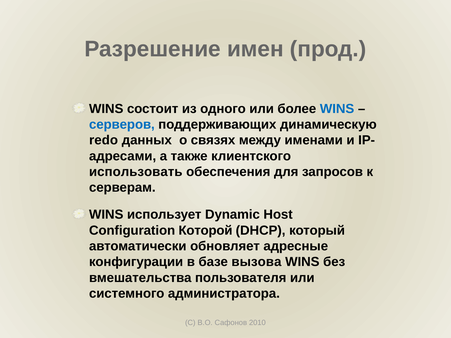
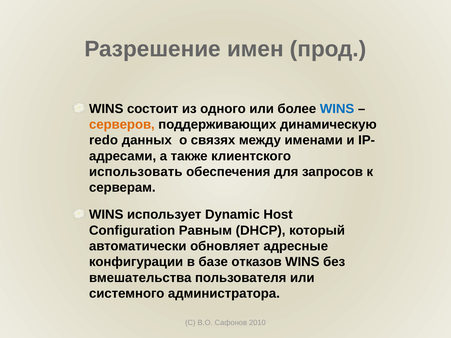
серверов colour: blue -> orange (122, 125)
Которой: Которой -> Равным (205, 231)
вызова: вызова -> отказов (257, 262)
